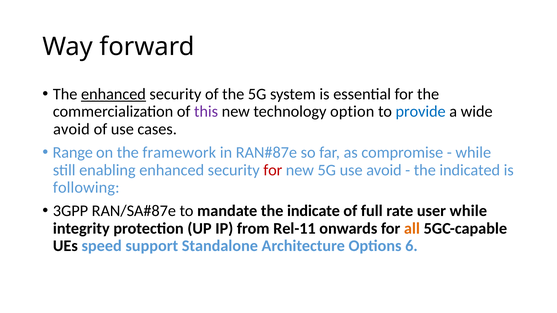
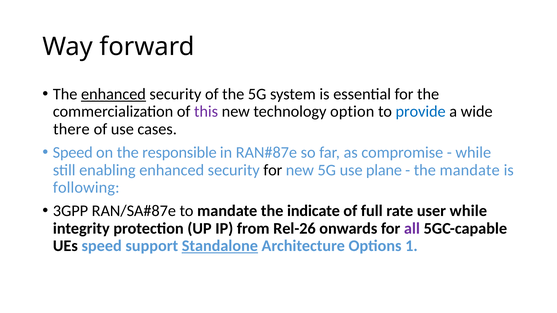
avoid: avoid -> there (71, 129)
Range: Range -> Speed (73, 153)
framework: framework -> responsible (179, 153)
for colour: red -> black (273, 170)
use avoid: avoid -> plane (384, 170)
the indicated: indicated -> mandate (470, 170)
Rel-11: Rel-11 -> Rel-26 (294, 229)
all colour: orange -> purple (412, 229)
Standalone underline: none -> present (220, 246)
6: 6 -> 1 (411, 246)
